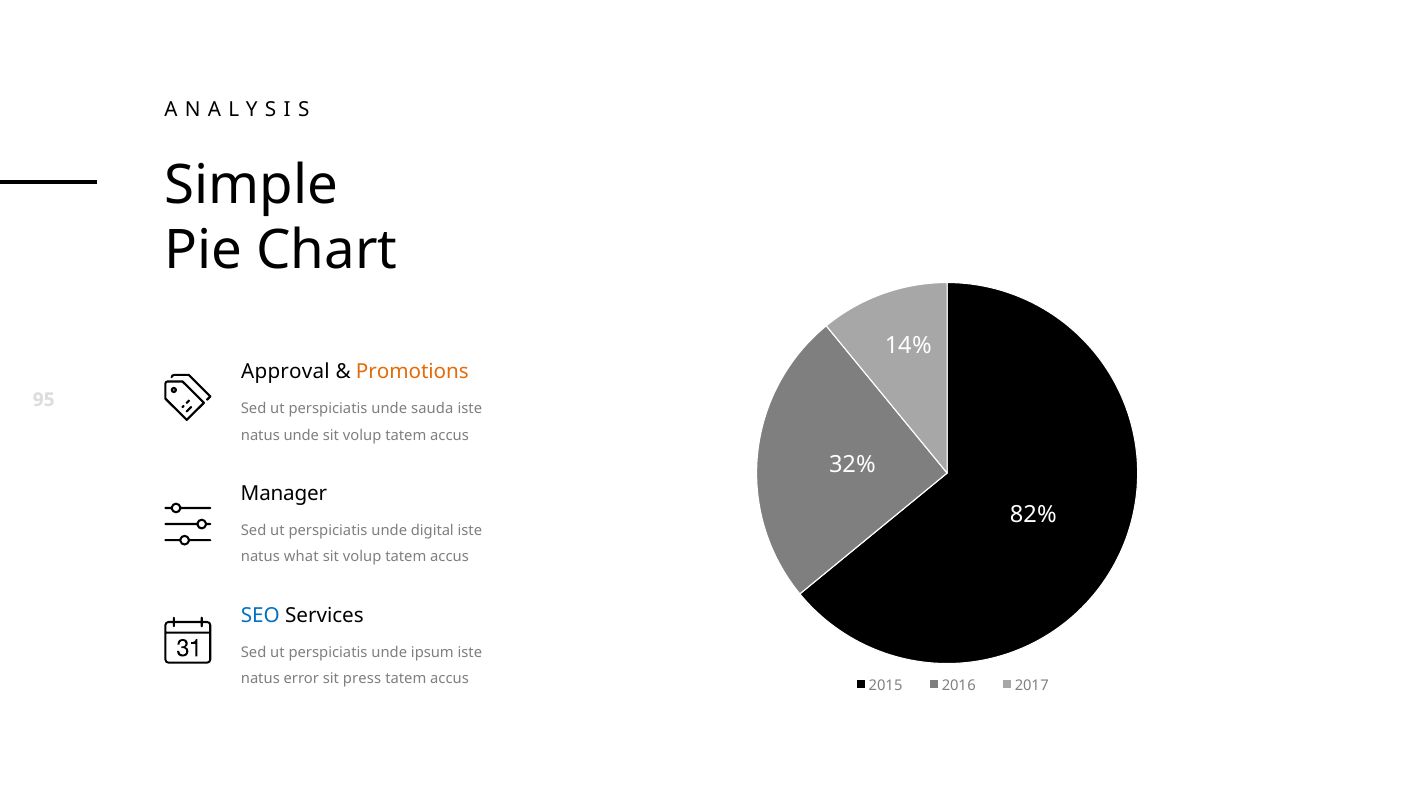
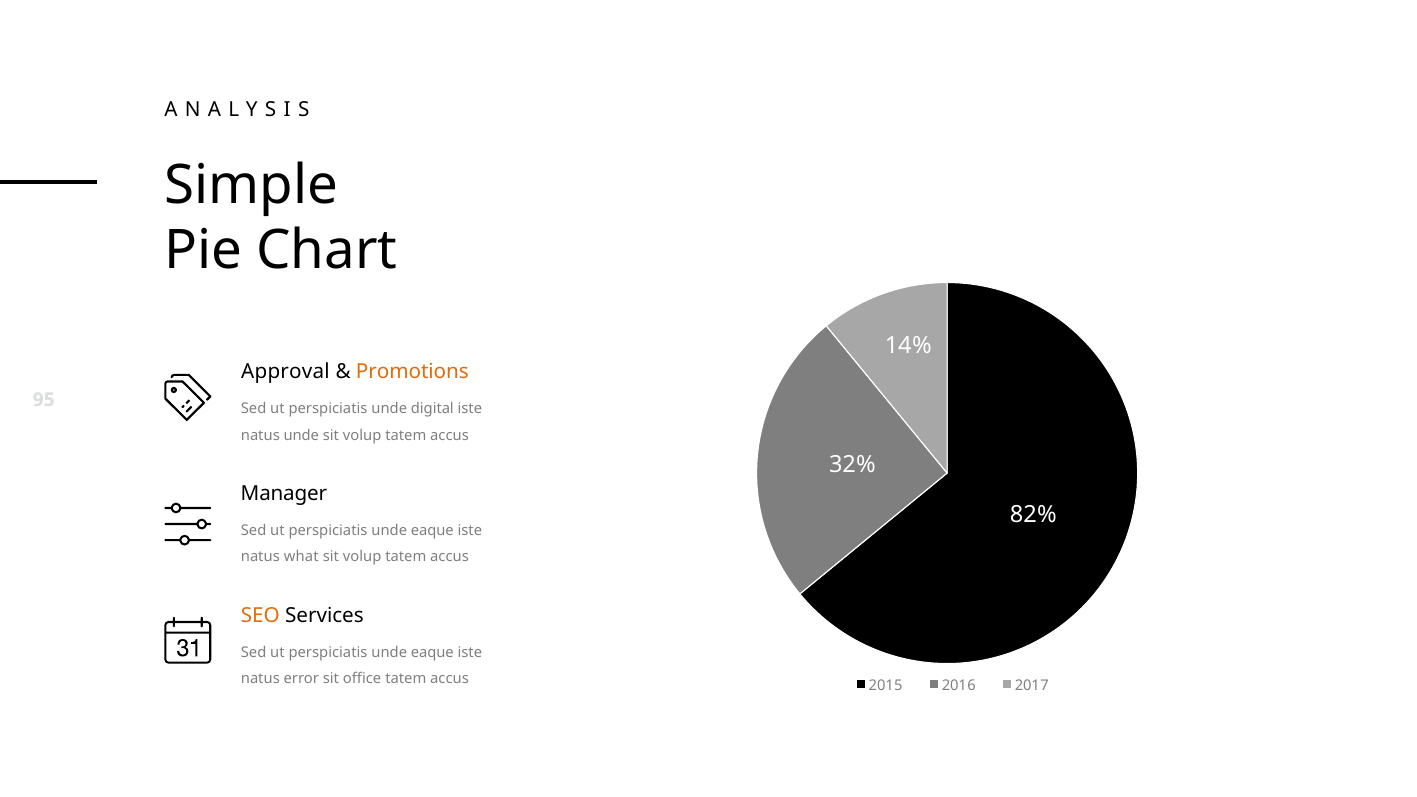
sauda: sauda -> digital (432, 409)
digital: digital -> eaque (432, 531)
SEO colour: blue -> orange (260, 616)
ipsum: ipsum -> eaque (432, 652)
press: press -> office (362, 679)
